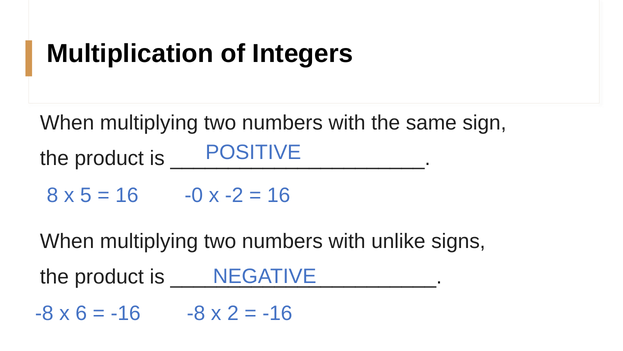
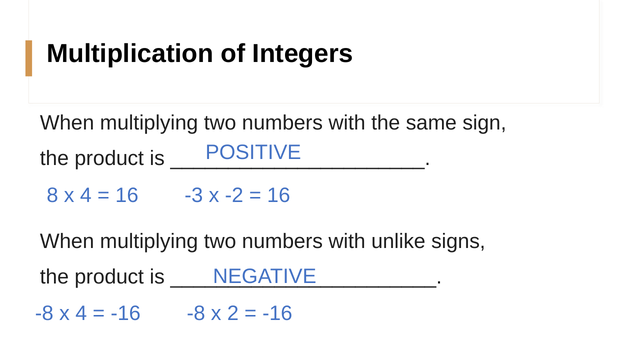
8 x 5: 5 -> 4 (86, 195)
-0: -0 -> -3 (194, 195)
-8 x 6: 6 -> 4 (81, 313)
